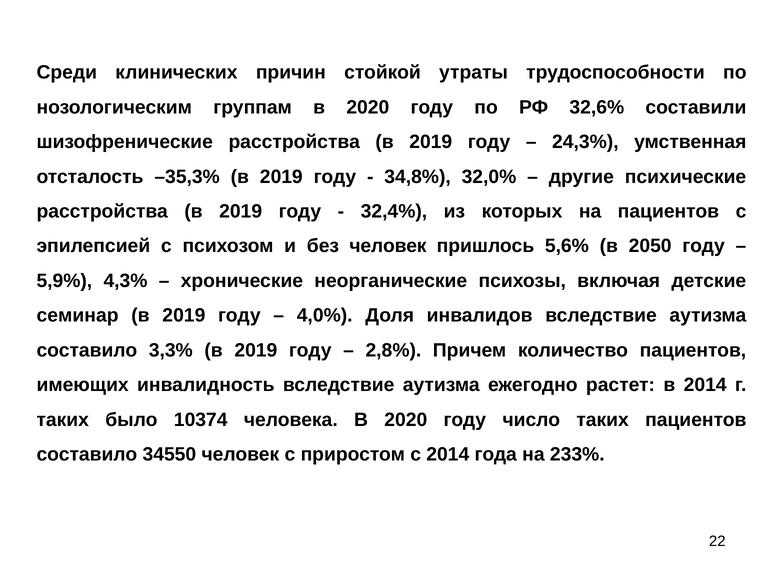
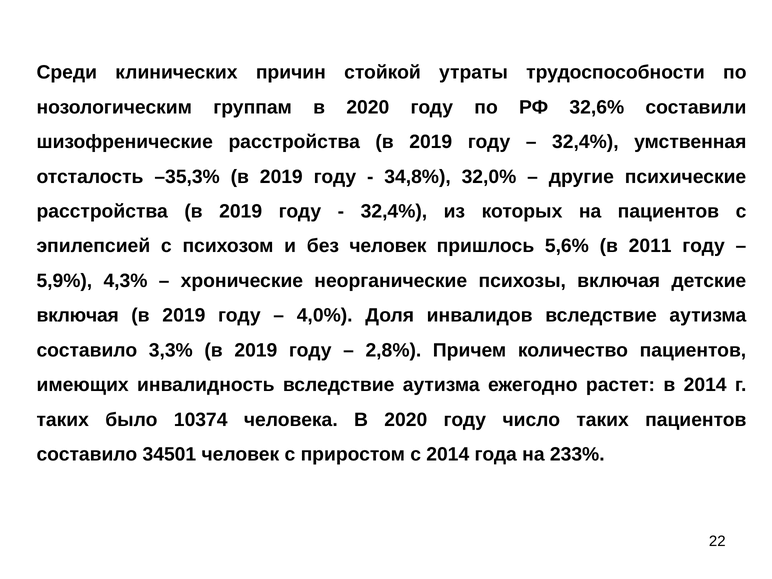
24,3%: 24,3% -> 32,4% (585, 142)
2050: 2050 -> 2011 (650, 246)
семинар: семинар -> включая (78, 316)
34550: 34550 -> 34501 (169, 455)
